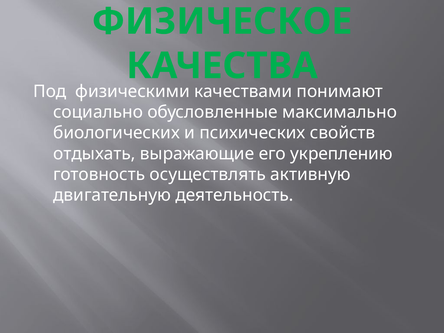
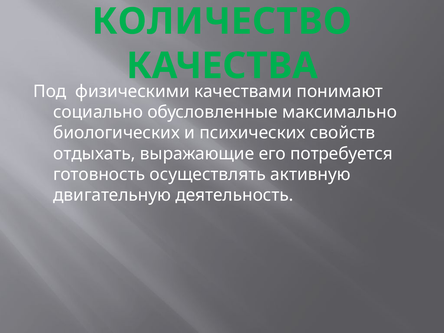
ФИЗИЧЕСКОЕ: ФИЗИЧЕСКОЕ -> КОЛИЧЕСТВО (222, 21)
укреплению: укреплению -> потребуется (342, 154)
